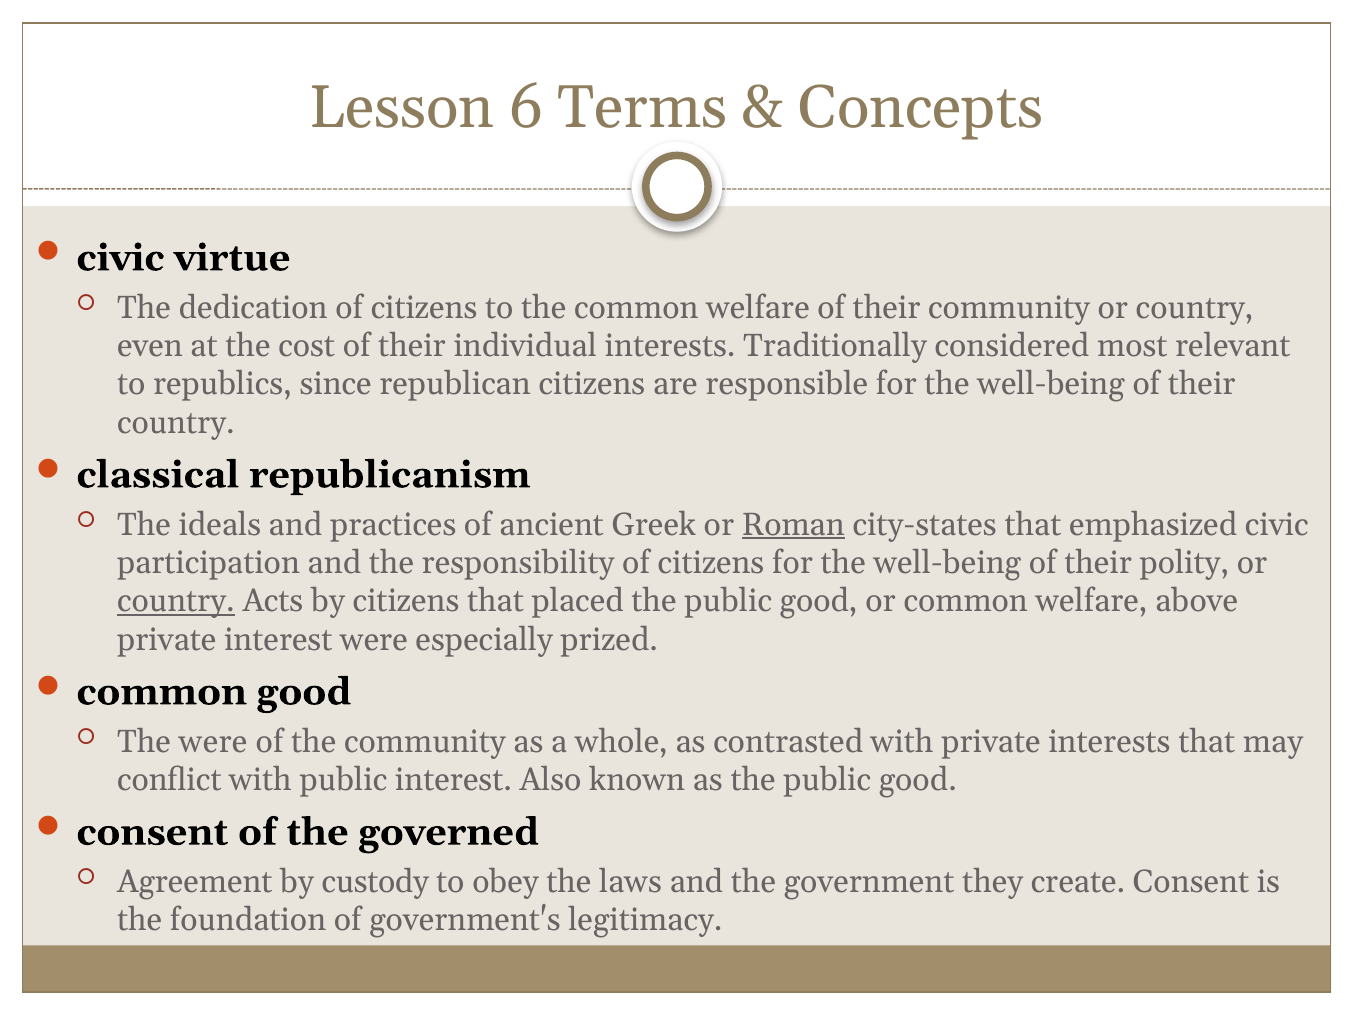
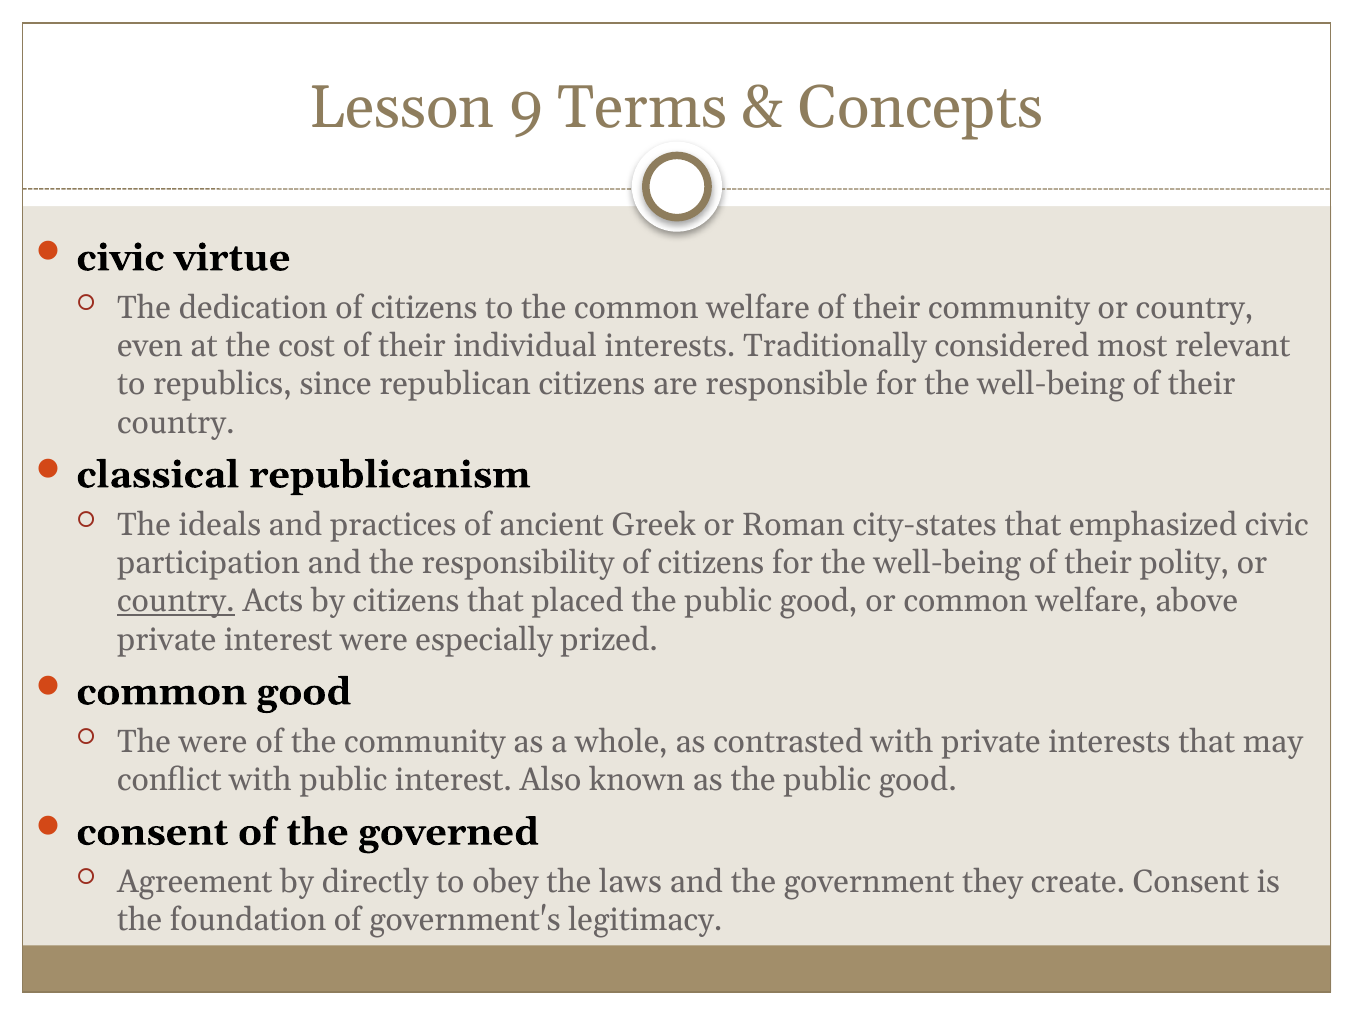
6: 6 -> 9 (526, 108)
Roman underline: present -> none (793, 525)
custody: custody -> directly (375, 882)
